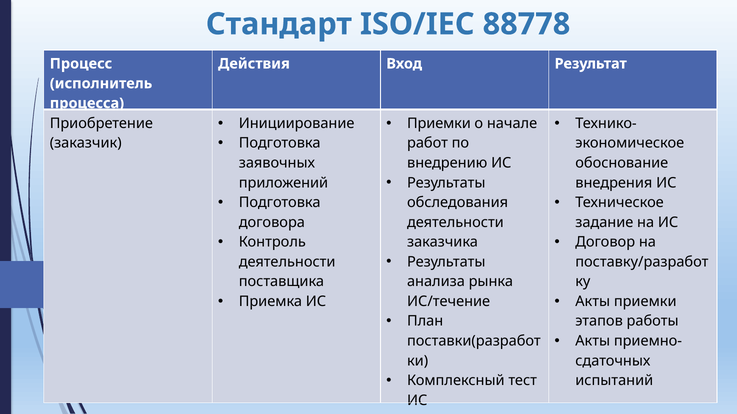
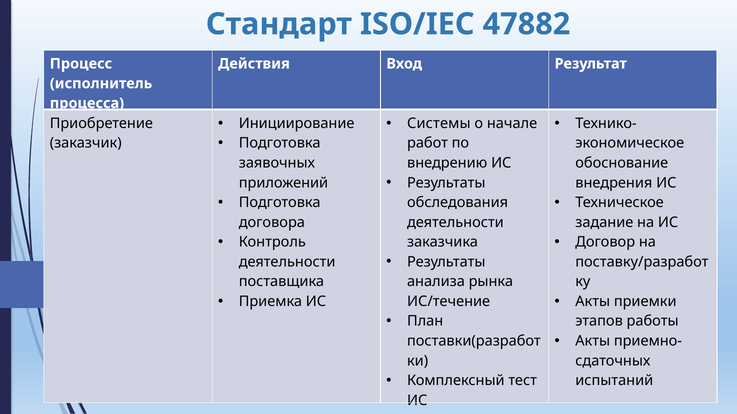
88778: 88778 -> 47882 (526, 24)
Приемки: Приемки -> Системы (439, 124)
